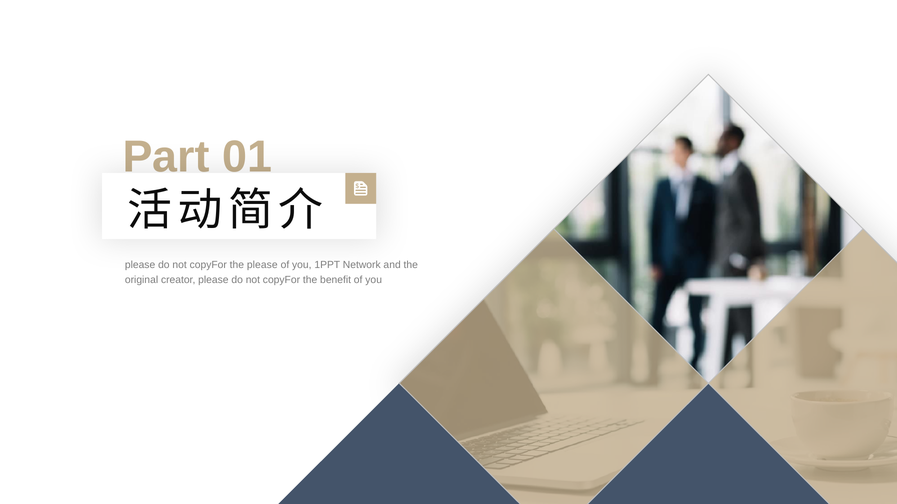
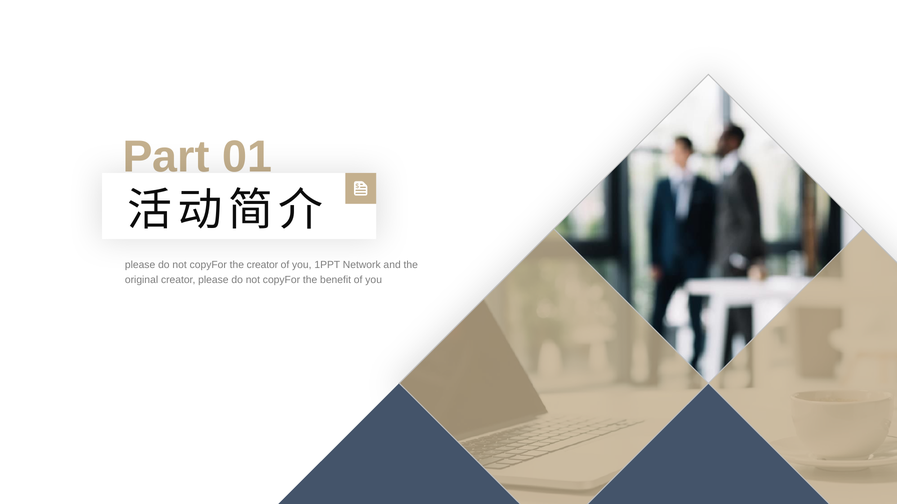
the please: please -> creator (262, 265)
